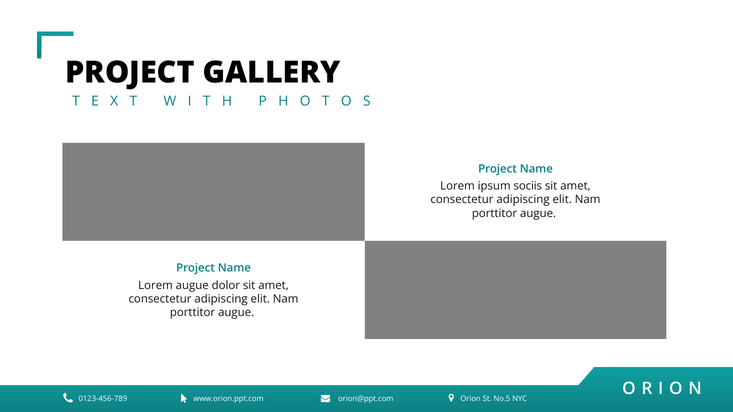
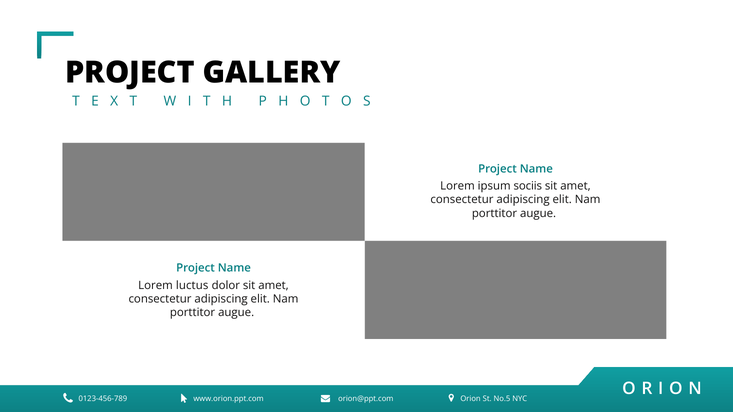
Lorem augue: augue -> luctus (192, 285)
